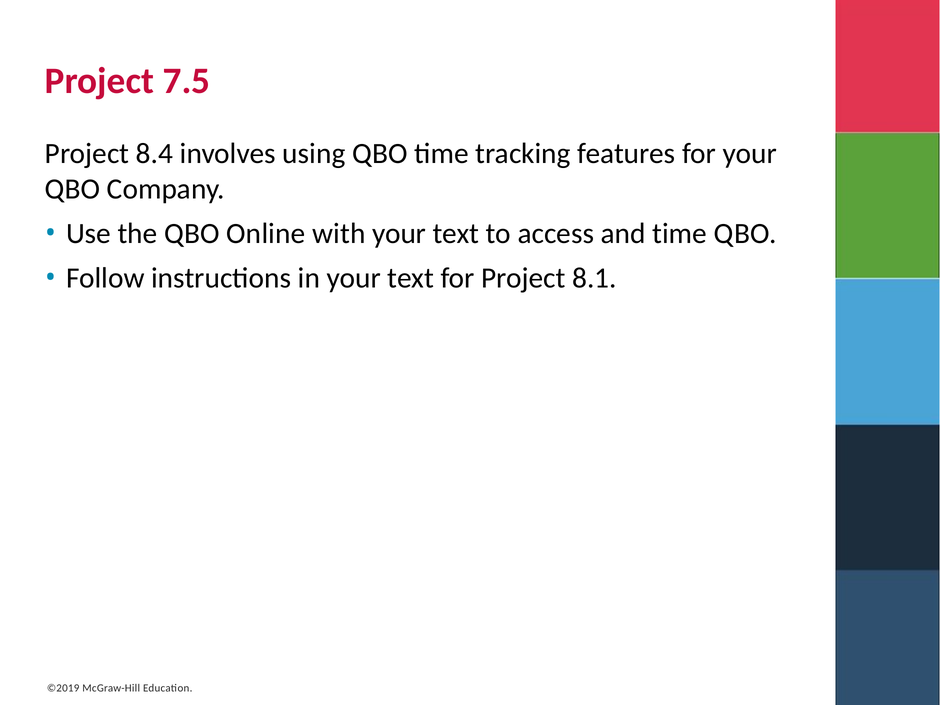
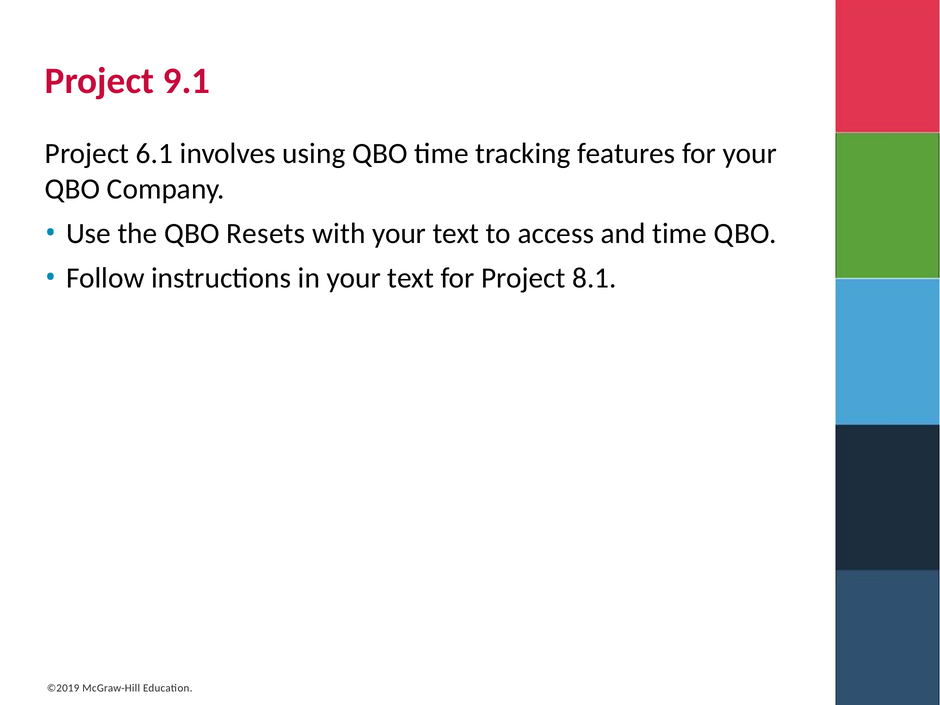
7.5: 7.5 -> 9.1 (187, 81)
8.4: 8.4 -> 6.1 (155, 154)
Online: Online -> Resets (266, 233)
